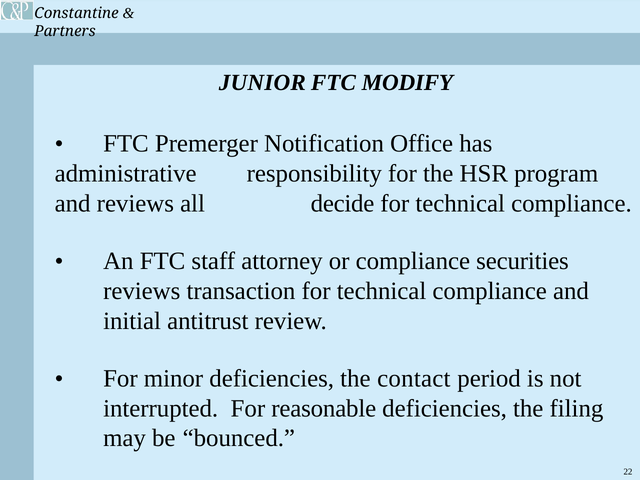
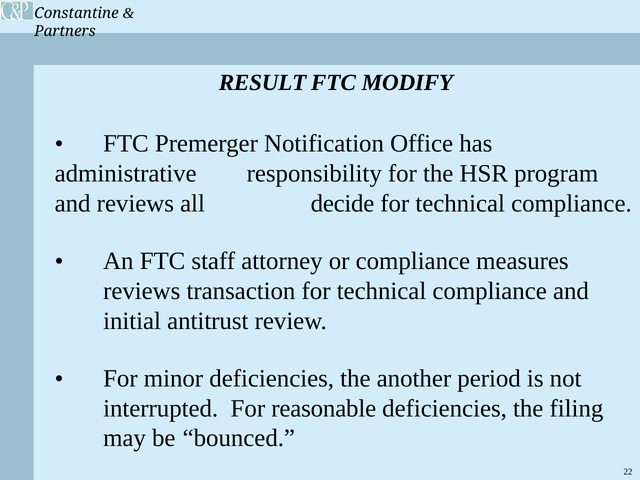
JUNIOR: JUNIOR -> RESULT (262, 83)
securities: securities -> measures (522, 261)
contact: contact -> another (414, 378)
